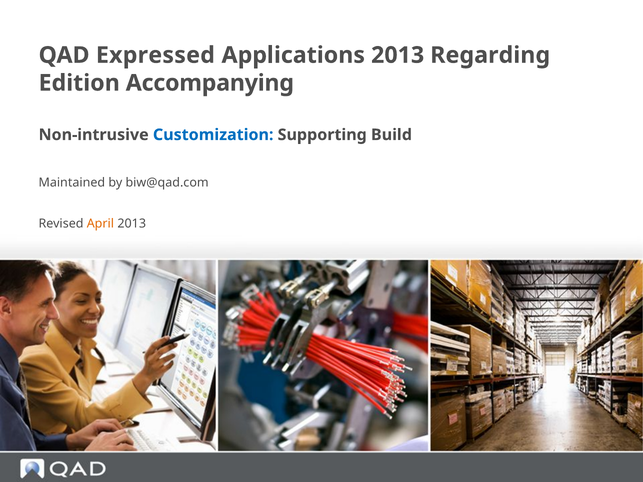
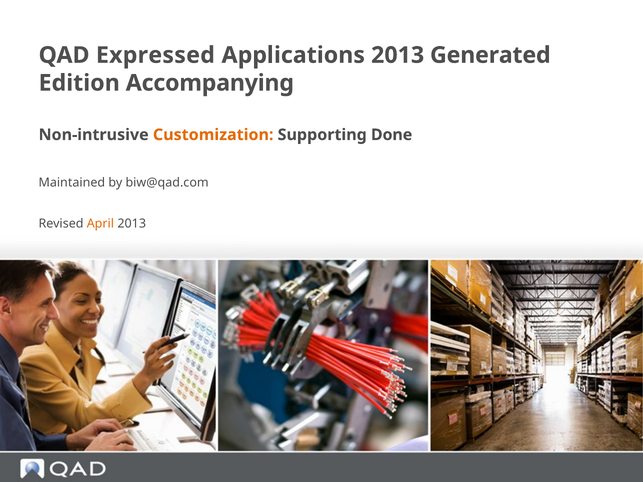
Regarding: Regarding -> Generated (490, 55)
Customization colour: blue -> orange (213, 135)
Build: Build -> Done (392, 135)
